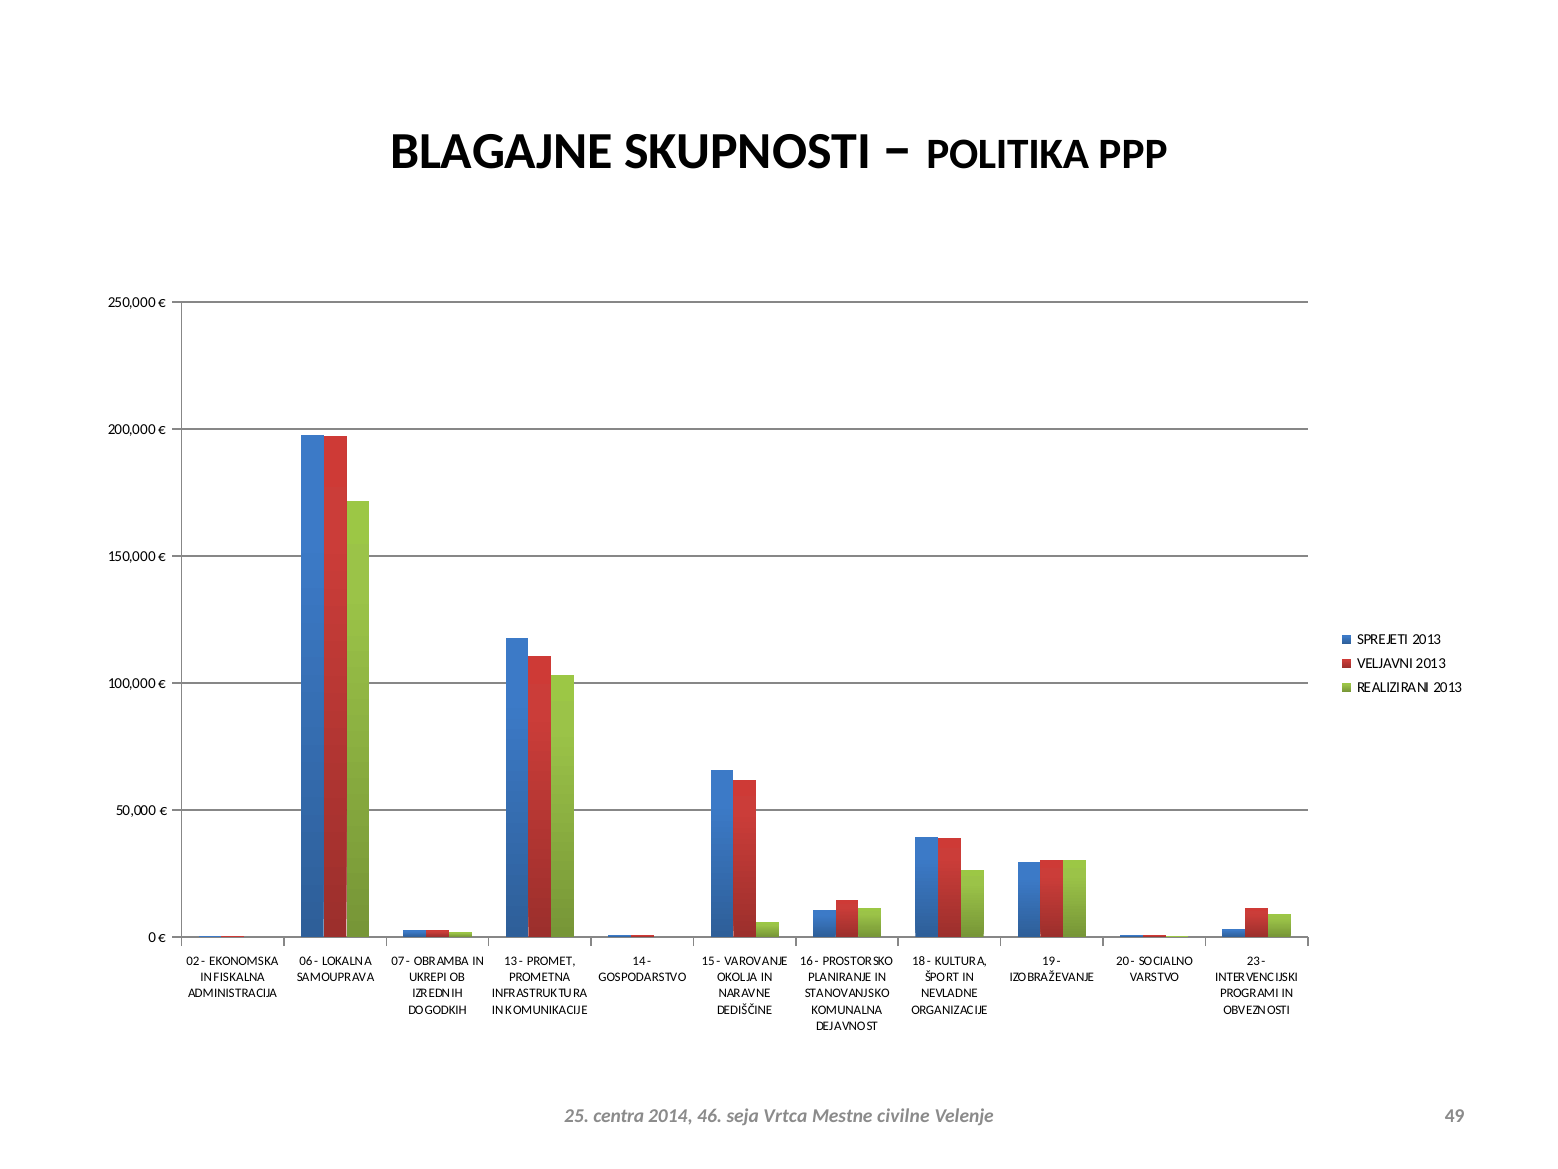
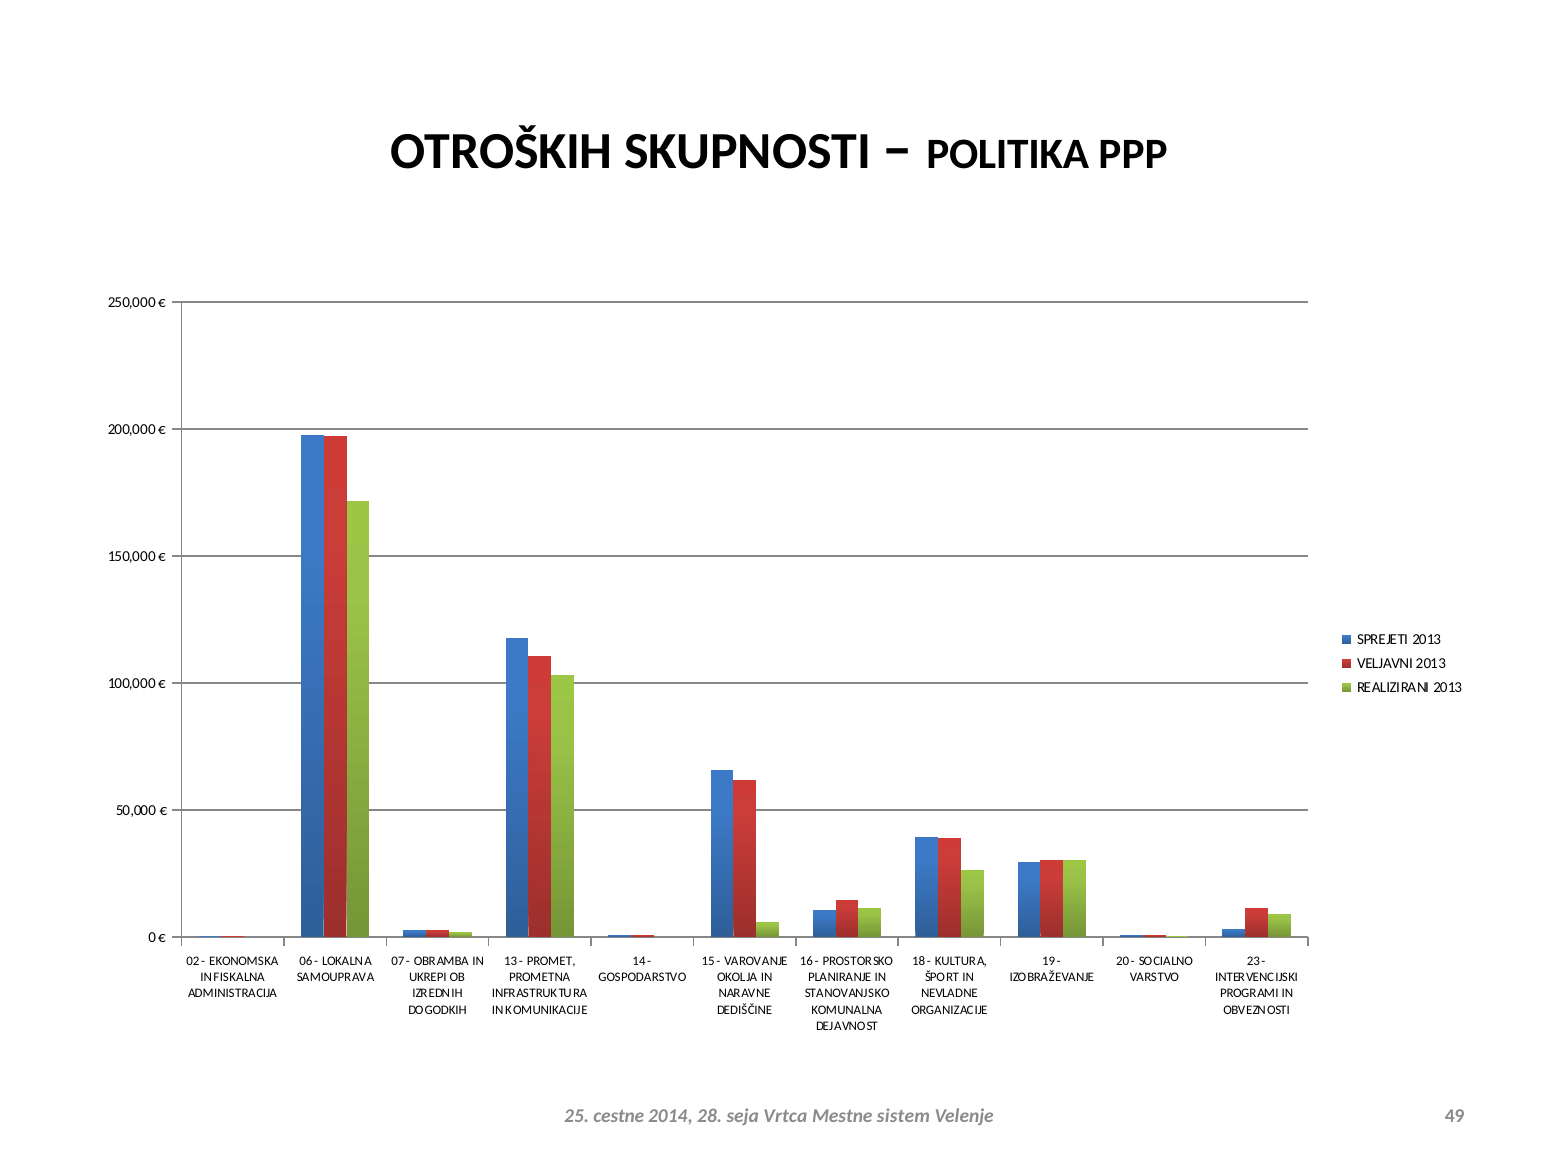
BLAGAJNE: BLAGAJNE -> OTROŠKIH (501, 151)
centra: centra -> cestne (619, 1115)
46: 46 -> 28 (710, 1115)
civilne: civilne -> sistem (903, 1115)
